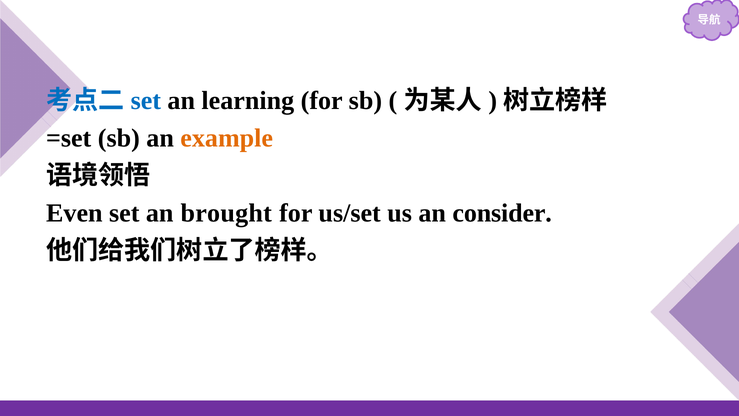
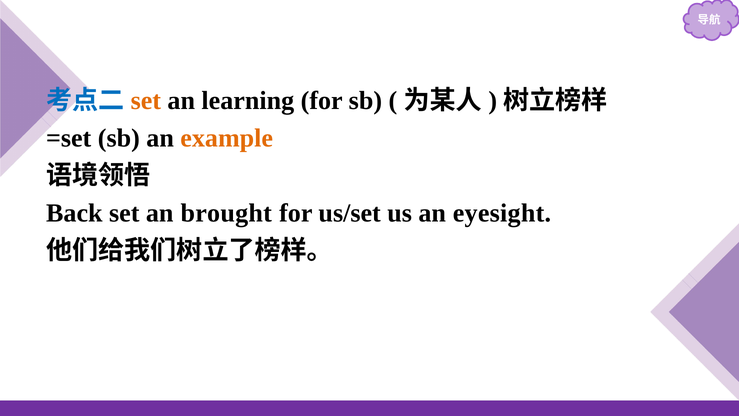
set colour: blue -> orange (146, 100)
Even: Even -> Back (74, 213)
consider: consider -> eyesight (502, 213)
